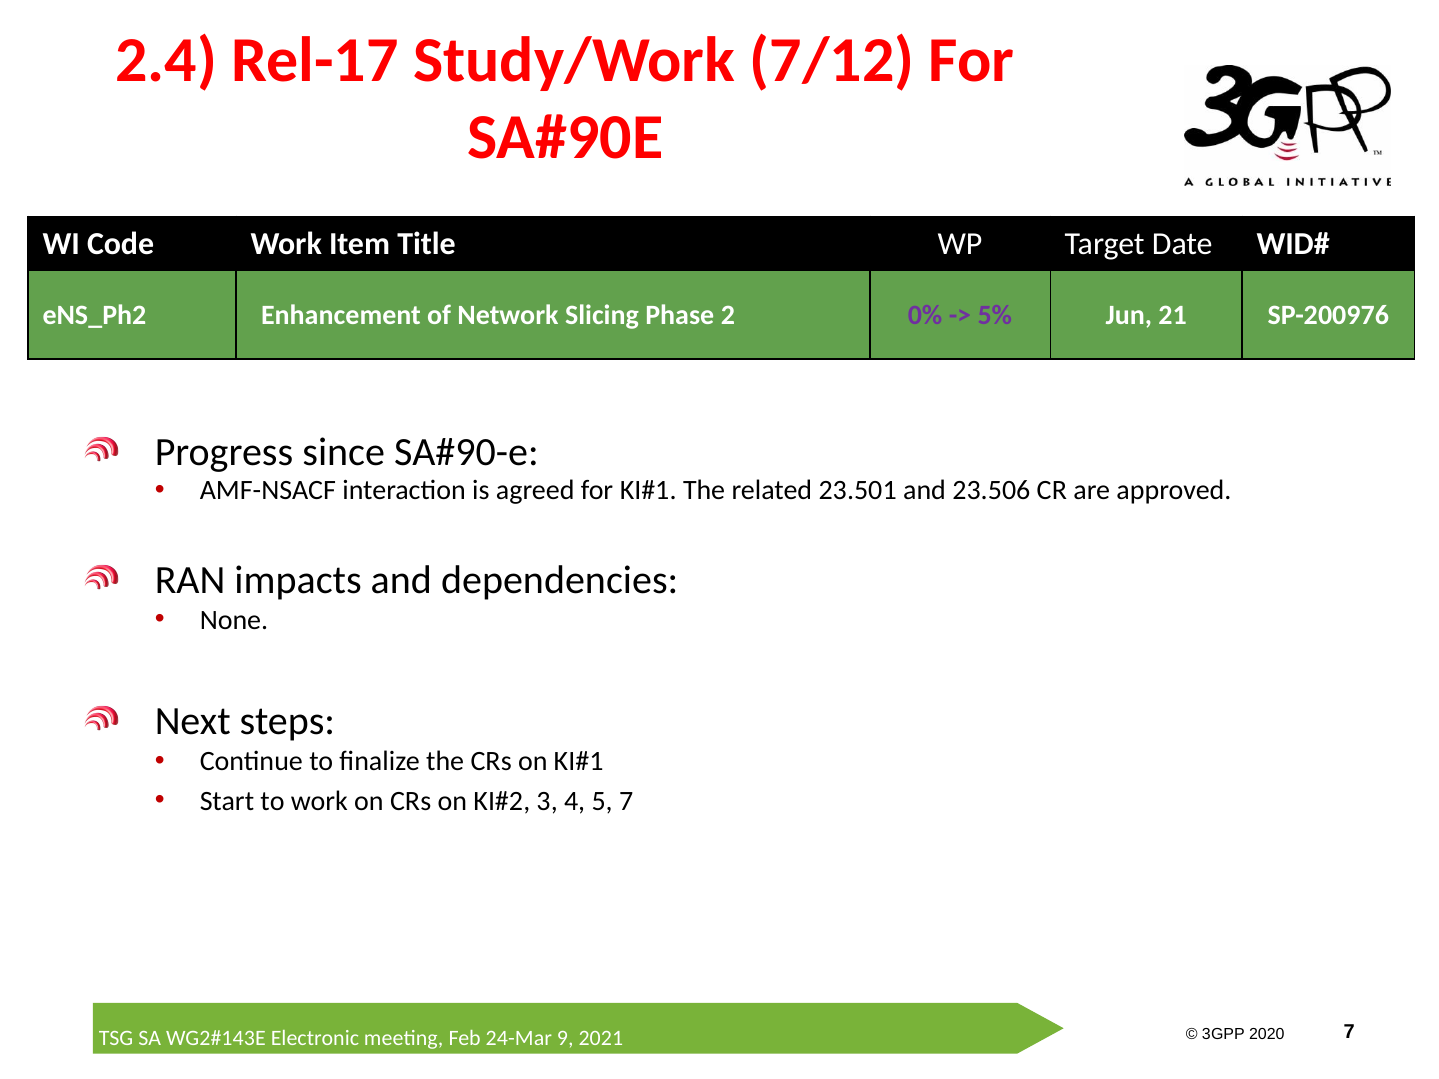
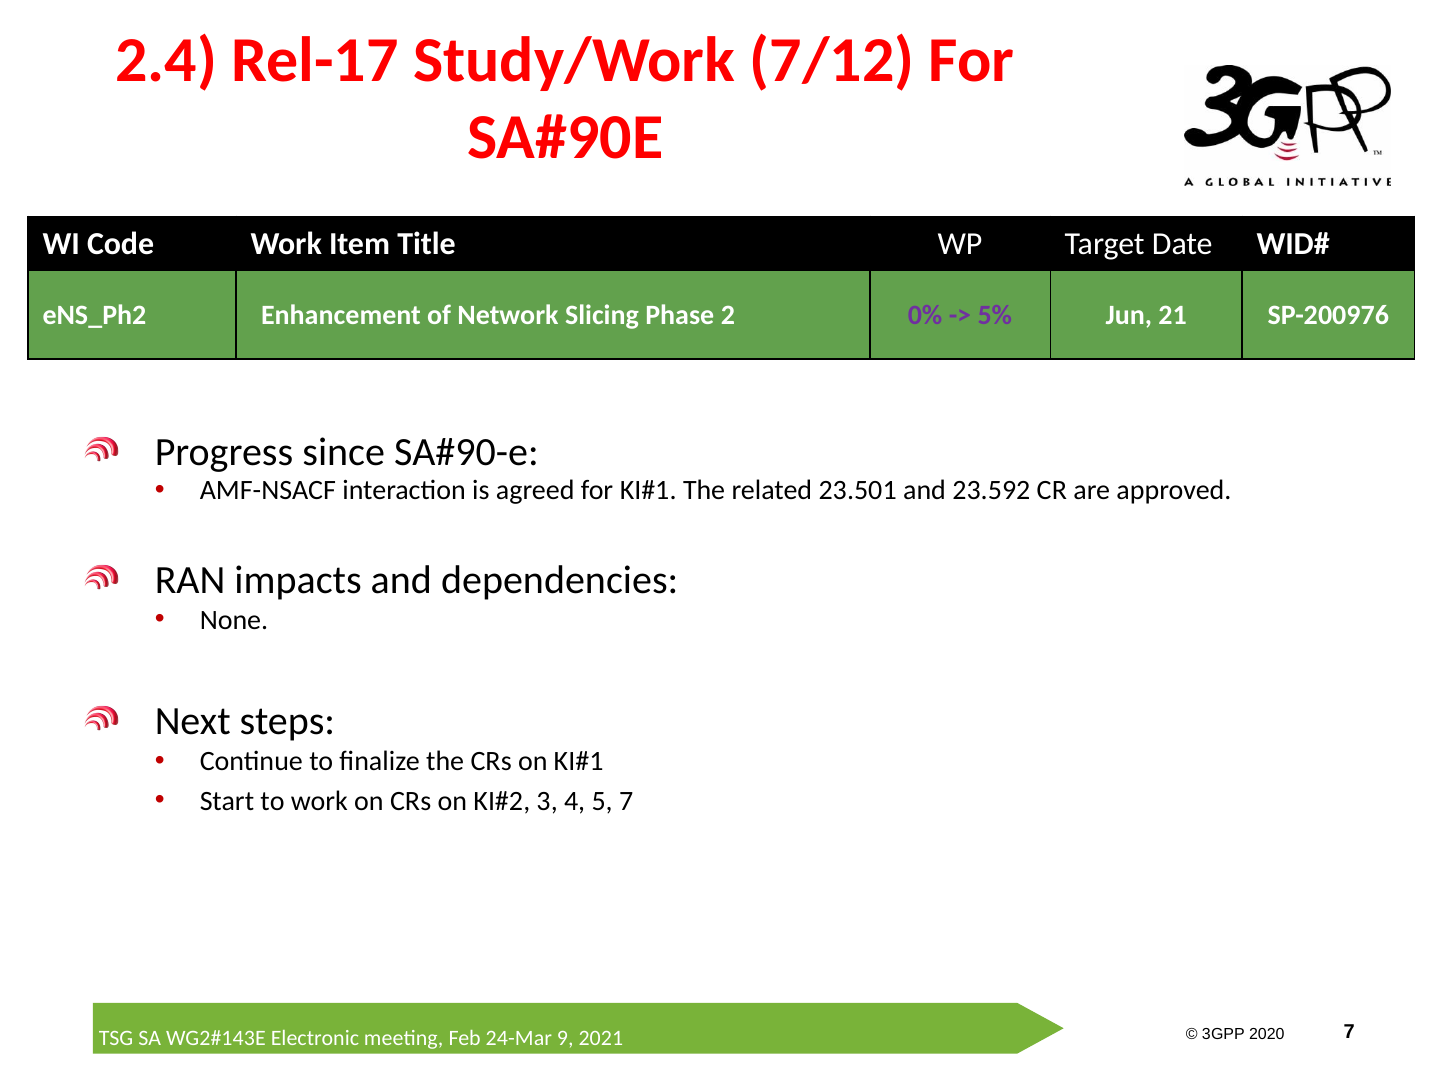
23.506: 23.506 -> 23.592 (991, 491)
